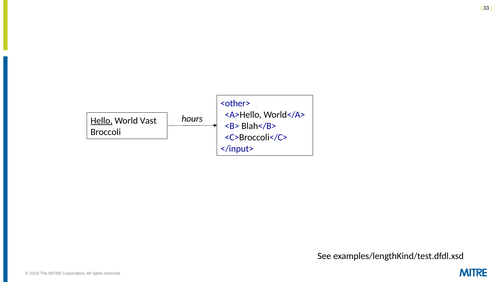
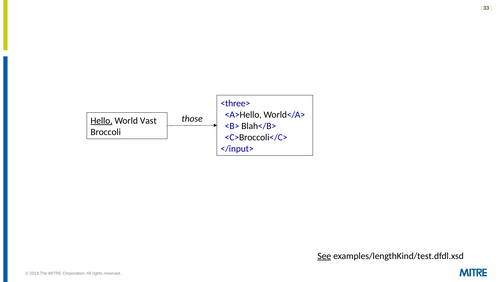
<other>: <other> -> <three> (235, 103)
hours: hours -> those (192, 119)
See underline: none -> present (324, 256)
